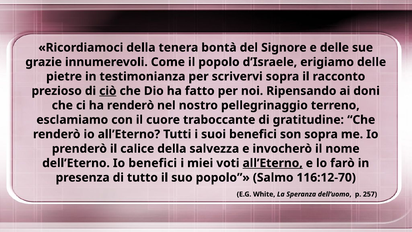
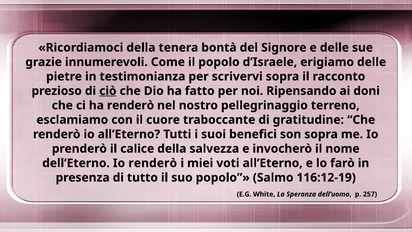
Io benefici: benefici -> renderò (153, 163)
all’Eterno underline: present -> none (273, 163)
116:12-70: 116:12-70 -> 116:12-19 (326, 177)
